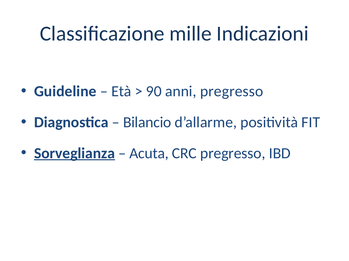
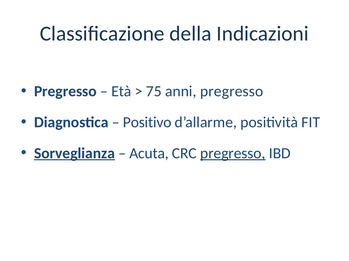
mille: mille -> della (190, 34)
Guideline: Guideline -> Pregresso (65, 92)
90: 90 -> 75 (154, 92)
Bilancio: Bilancio -> Positivo (147, 123)
pregresso underline: none -> present (233, 154)
